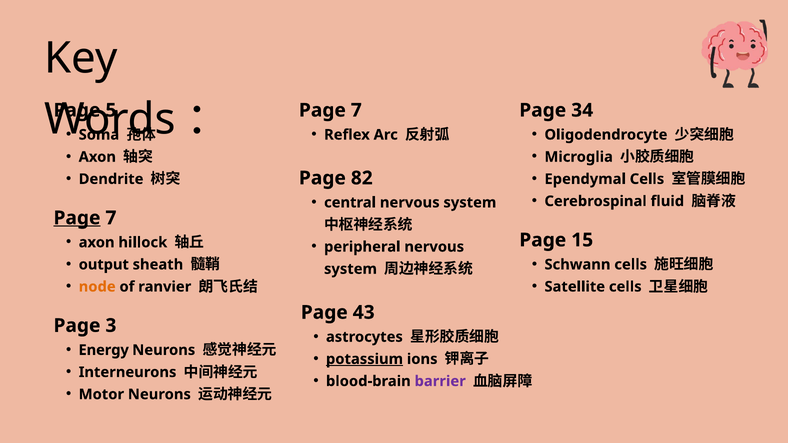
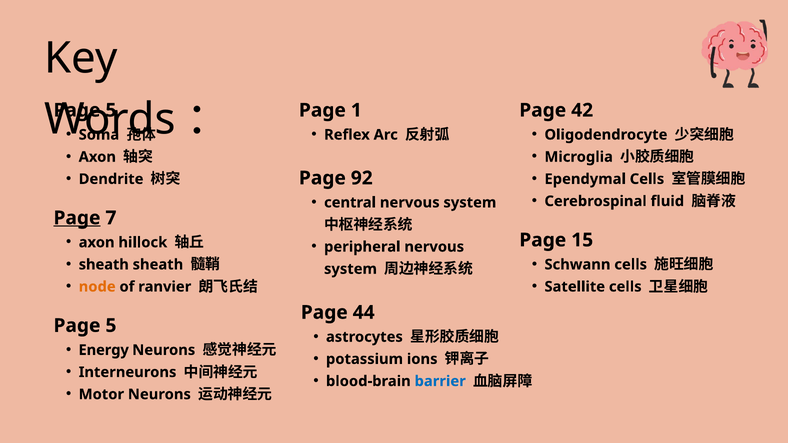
7: 7 -> 1 (356, 110)
34: 34 -> 42 (582, 110)
82: 82 -> 92 (362, 178)
output: output -> sheath (104, 265)
43: 43 -> 44 (364, 313)
3: 3 -> 5 (111, 326)
potassium underline: present -> none (365, 359)
barrier colour: purple -> blue (440, 381)
